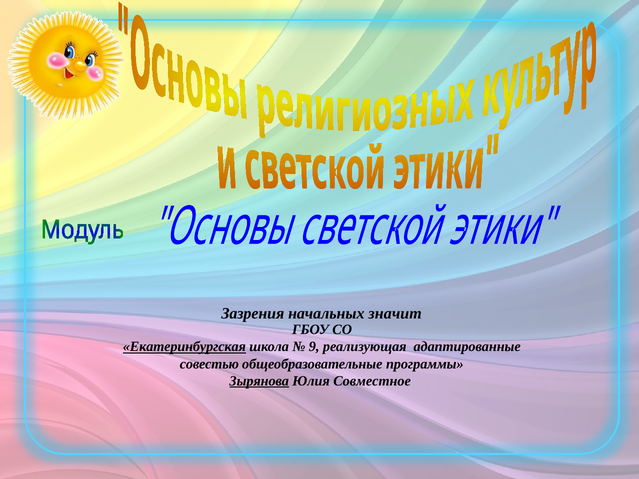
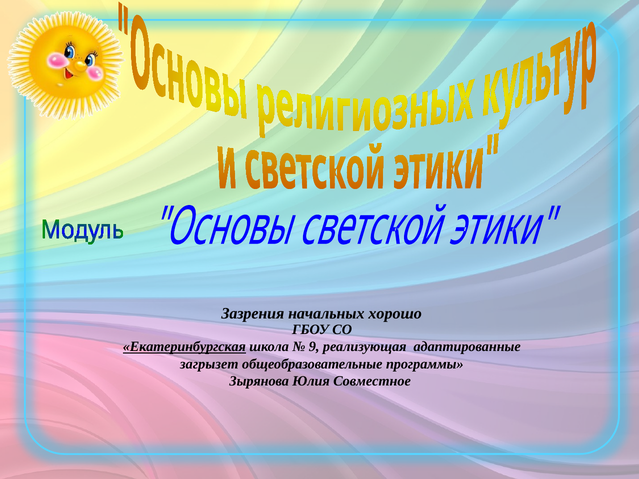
значит: значит -> хорошо (395, 314)
совестью: совестью -> загрызет (209, 364)
Зырянова underline: present -> none (259, 381)
